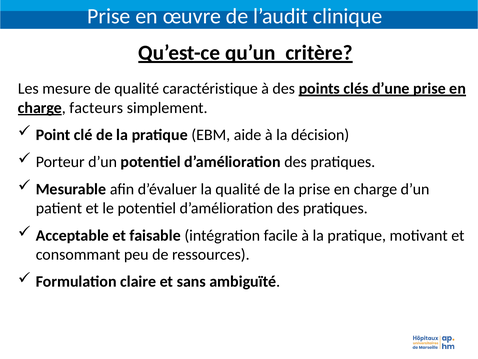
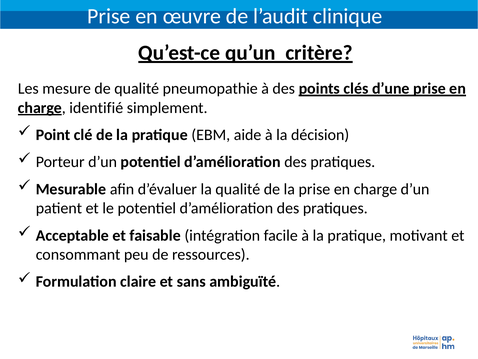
caractéristique: caractéristique -> pneumopathie (210, 89)
facteurs: facteurs -> identifié (96, 108)
